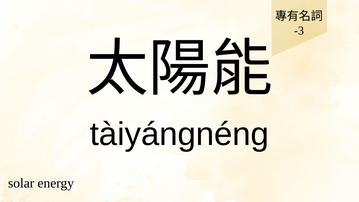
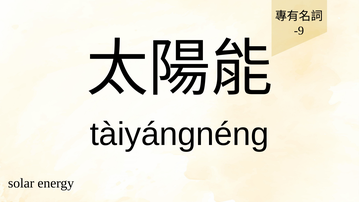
-3: -3 -> -9 (299, 31)
